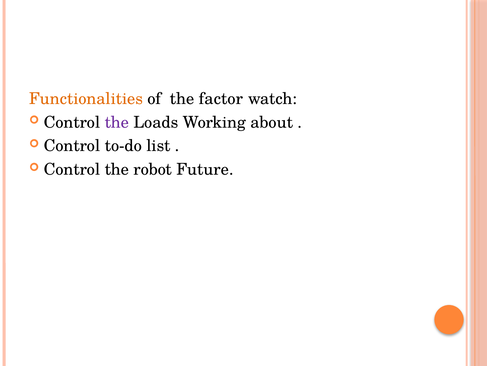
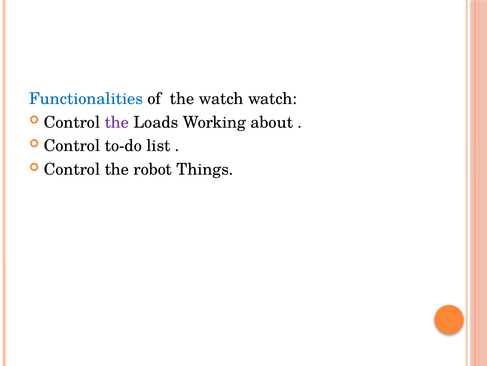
Functionalities colour: orange -> blue (86, 99)
the factor: factor -> watch (221, 99)
Future: Future -> Things (205, 169)
